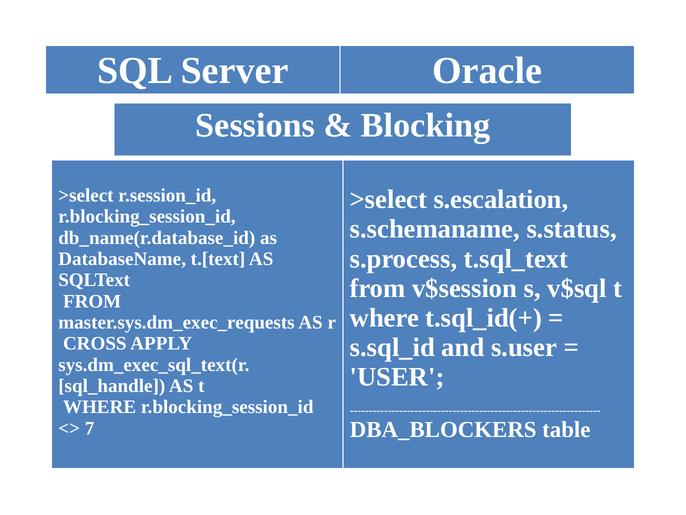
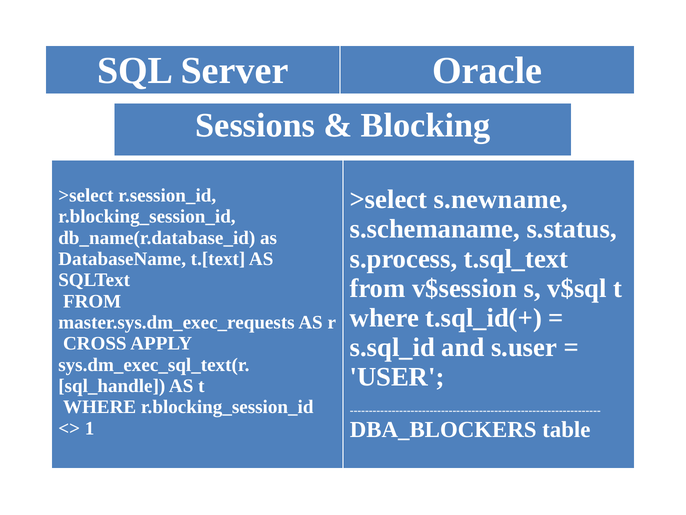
s.escalation: s.escalation -> s.newname (501, 199)
7: 7 -> 1 (90, 428)
